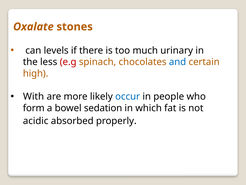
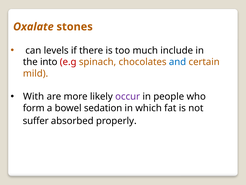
urinary: urinary -> include (177, 50)
less: less -> into (49, 62)
high: high -> mild (36, 73)
occur colour: blue -> purple (128, 96)
acidic: acidic -> suffer (36, 121)
